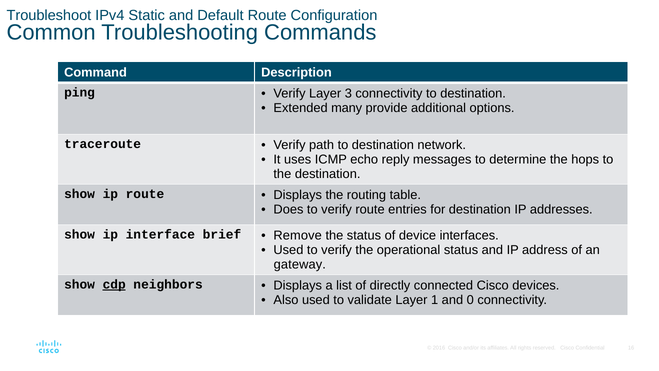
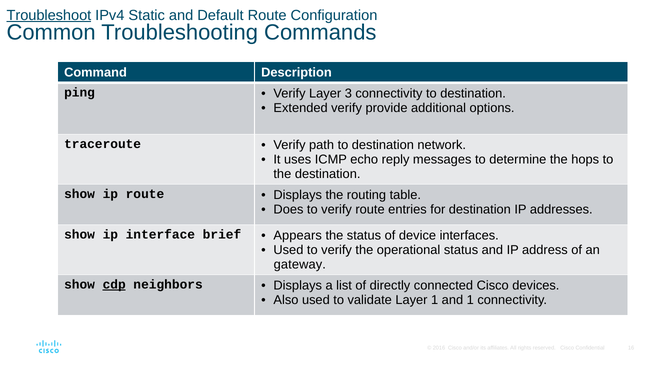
Troubleshoot underline: none -> present (49, 15)
Extended many: many -> verify (347, 108)
Remove: Remove -> Appears (298, 235)
and 0: 0 -> 1 (470, 300)
